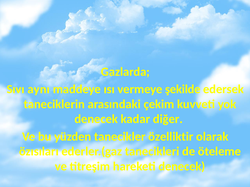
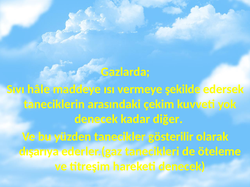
aynı: aynı -> hâle (39, 89)
özelliktir: özelliktir -> gösterilir (171, 137)
özısıları: özısıları -> dışarıya (39, 152)
